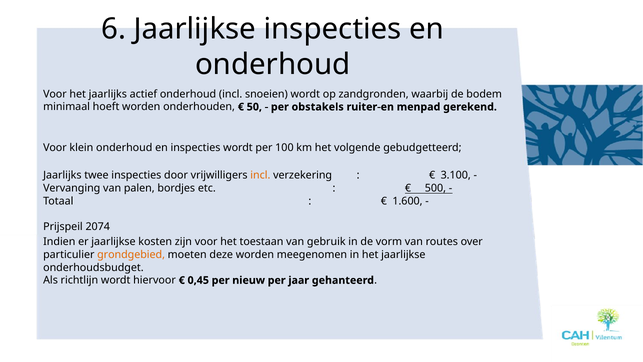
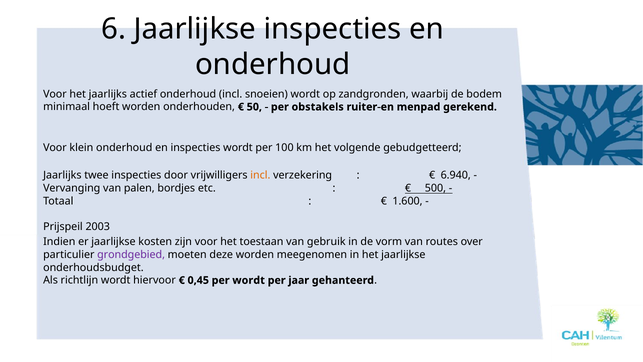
3.100: 3.100 -> 6.940 (456, 175)
2074: 2074 -> 2003 (98, 227)
grondgebied colour: orange -> purple (131, 254)
per nieuw: nieuw -> wordt (249, 280)
